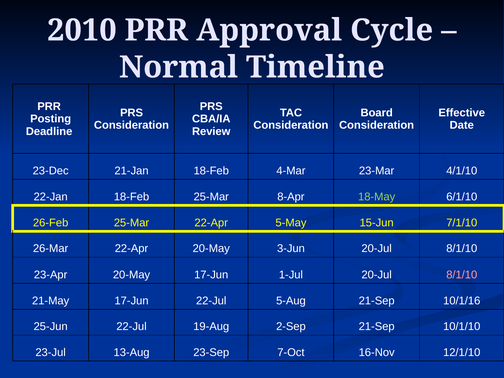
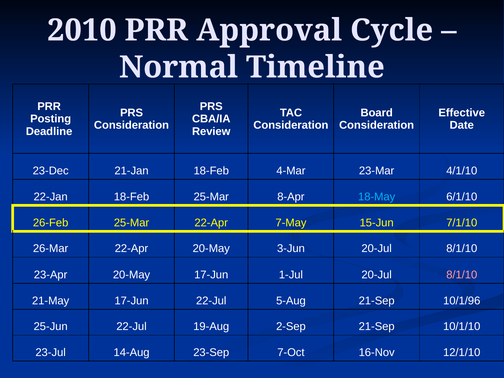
18-May colour: light green -> light blue (377, 197)
5-May: 5-May -> 7-May (291, 223)
10/1/16: 10/1/16 -> 10/1/96 (462, 301)
13-Aug: 13-Aug -> 14-Aug (132, 353)
